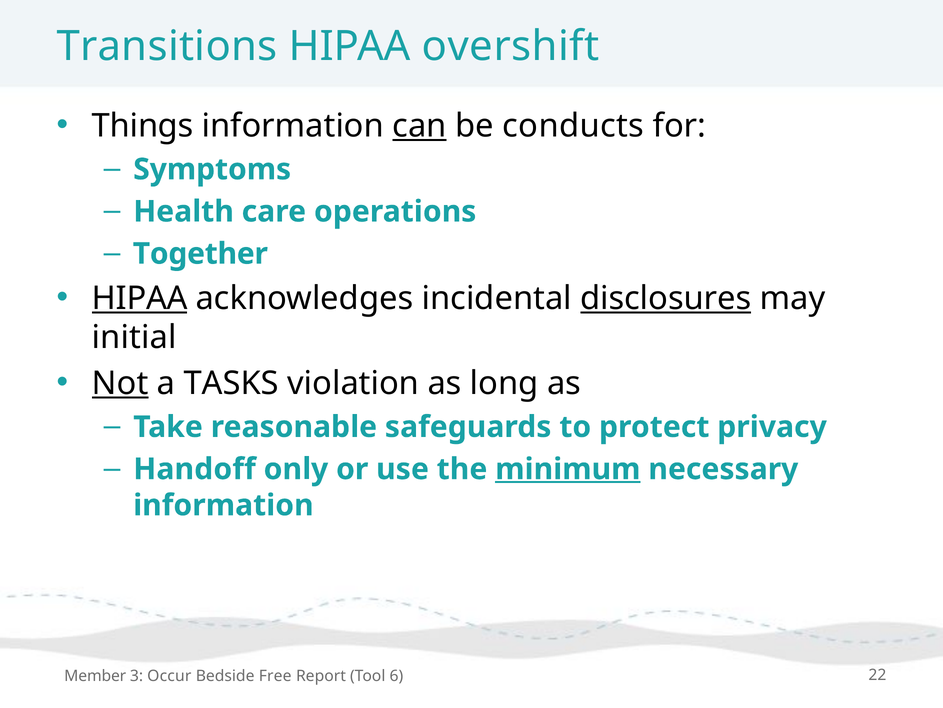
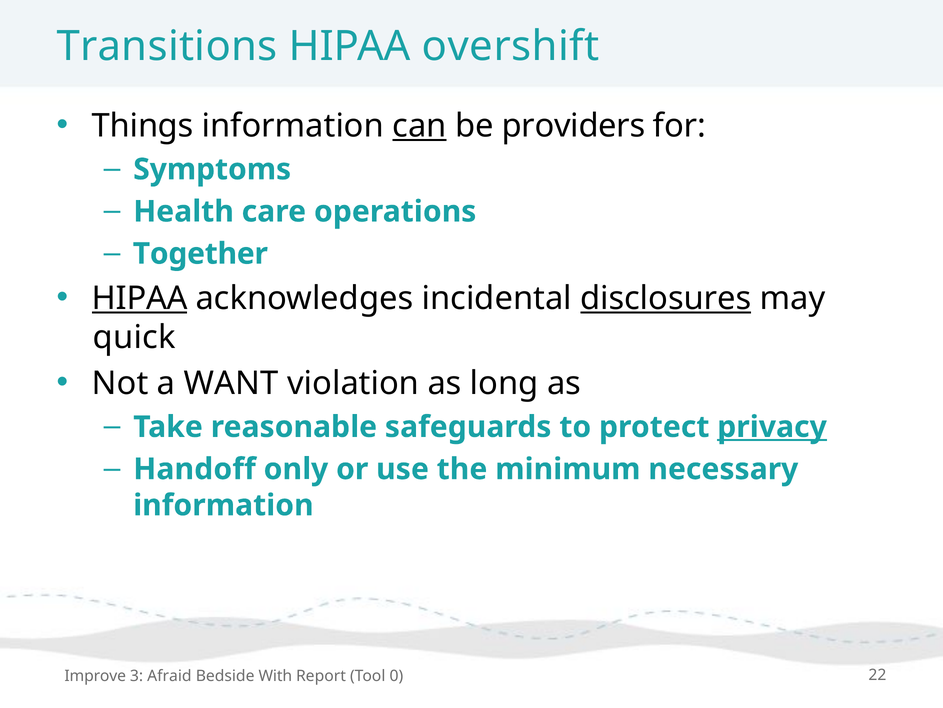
conducts: conducts -> providers (574, 126)
initial: initial -> quick (134, 337)
Not underline: present -> none (120, 383)
TASKS: TASKS -> WANT (231, 383)
privacy underline: none -> present (772, 427)
minimum underline: present -> none (568, 469)
Member: Member -> Improve (95, 675)
Occur: Occur -> Afraid (169, 675)
Free: Free -> With (275, 675)
6: 6 -> 0 (396, 675)
